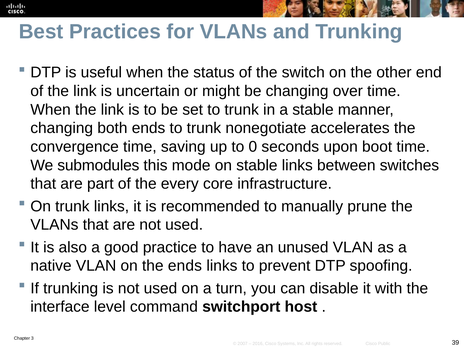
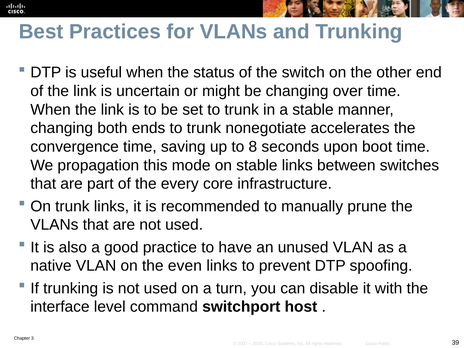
0: 0 -> 8 (253, 147)
submodules: submodules -> propagation (98, 165)
the ends: ends -> even (185, 266)
